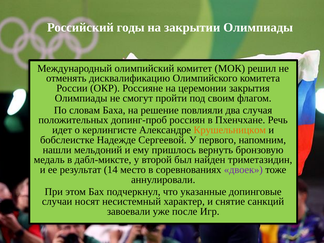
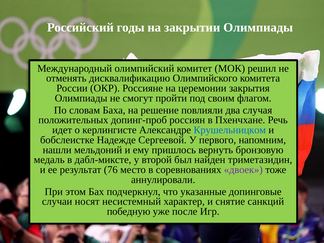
Крушельницком colour: orange -> blue (230, 130)
14: 14 -> 76 (111, 170)
завоевали: завоевали -> победную (129, 211)
